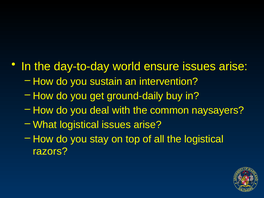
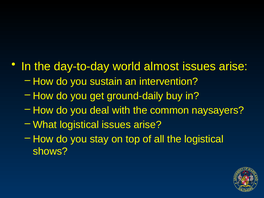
ensure: ensure -> almost (161, 66)
razors: razors -> shows (50, 151)
